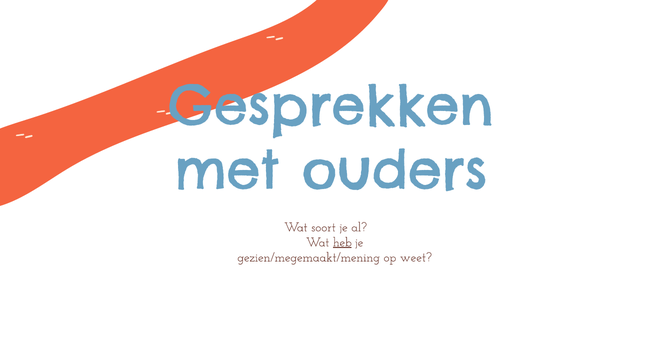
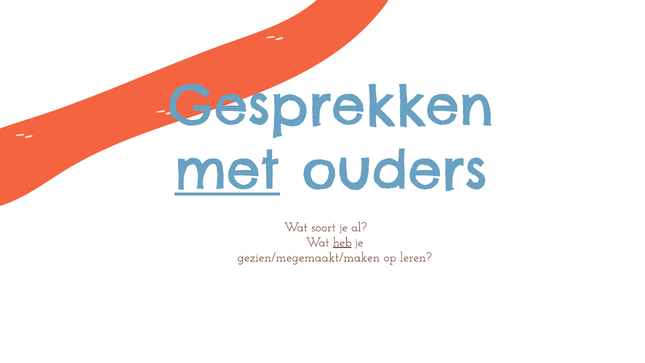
met underline: none -> present (227, 171)
gezien/megemaakt/mening: gezien/megemaakt/mening -> gezien/megemaakt/maken (309, 257)
weet: weet -> leren (416, 257)
